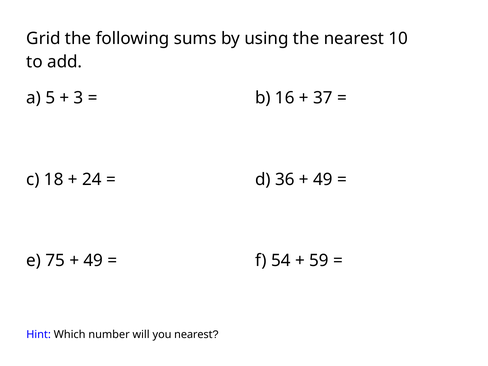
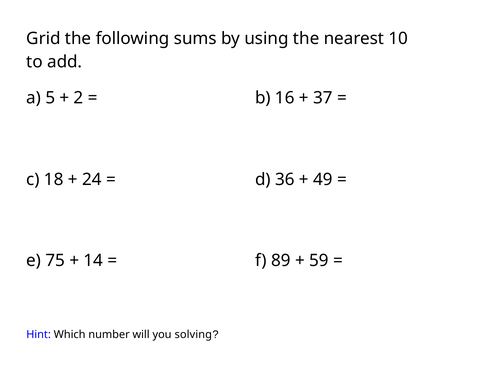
3: 3 -> 2 (79, 98)
49: 49 -> 14 (93, 261)
54: 54 -> 89 (281, 261)
you nearest: nearest -> solving (193, 335)
